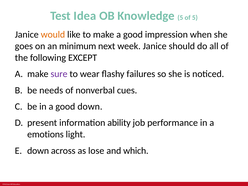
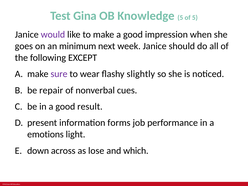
Idea: Idea -> Gina (85, 16)
would colour: orange -> purple (53, 35)
failures: failures -> slightly (141, 74)
needs: needs -> repair (51, 90)
good down: down -> result (90, 107)
ability: ability -> forms (119, 123)
